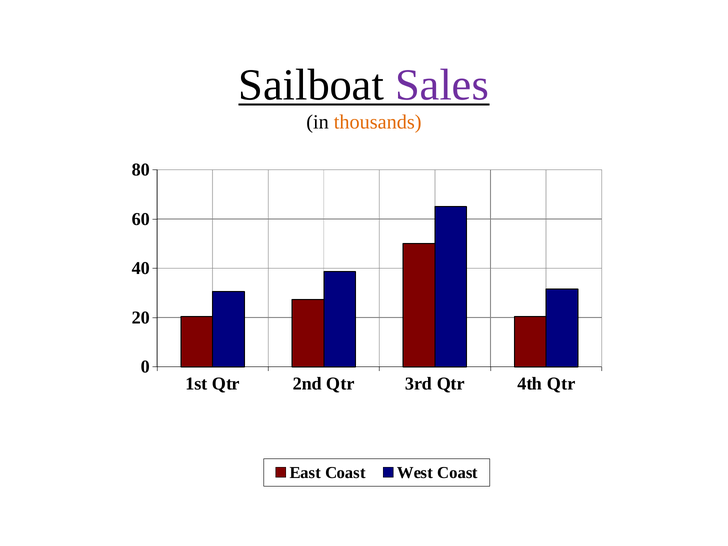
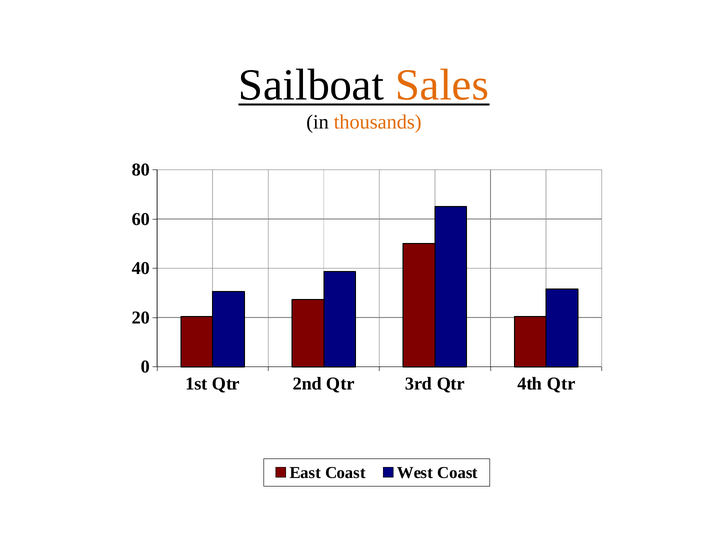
Sales colour: purple -> orange (442, 85)
